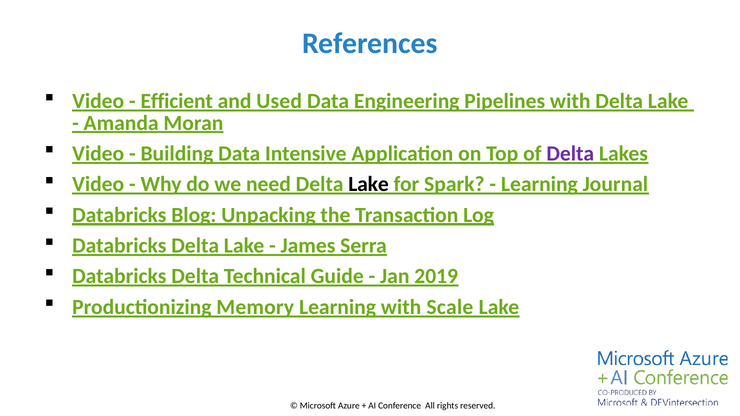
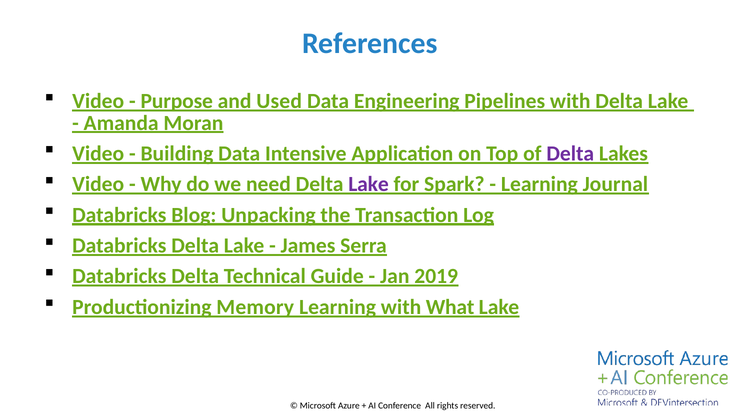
Efficient: Efficient -> Purpose (177, 101)
Lake colour: black -> purple (369, 184)
Scale: Scale -> What (450, 307)
